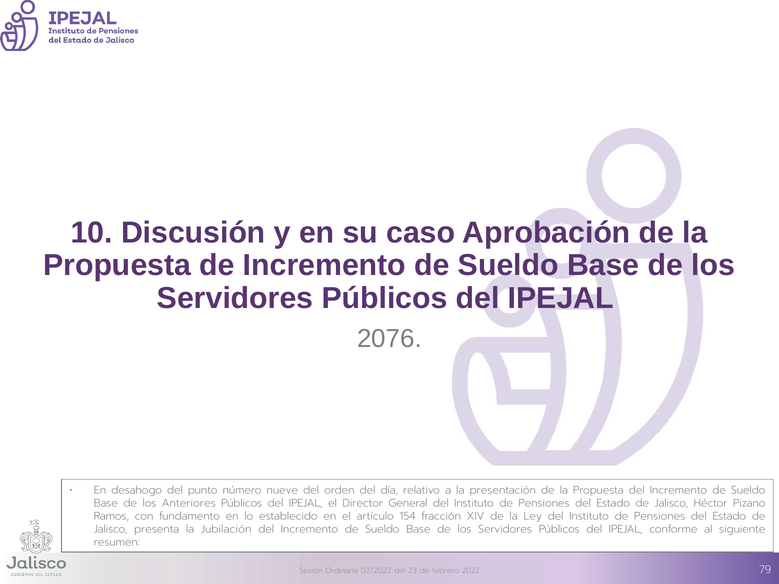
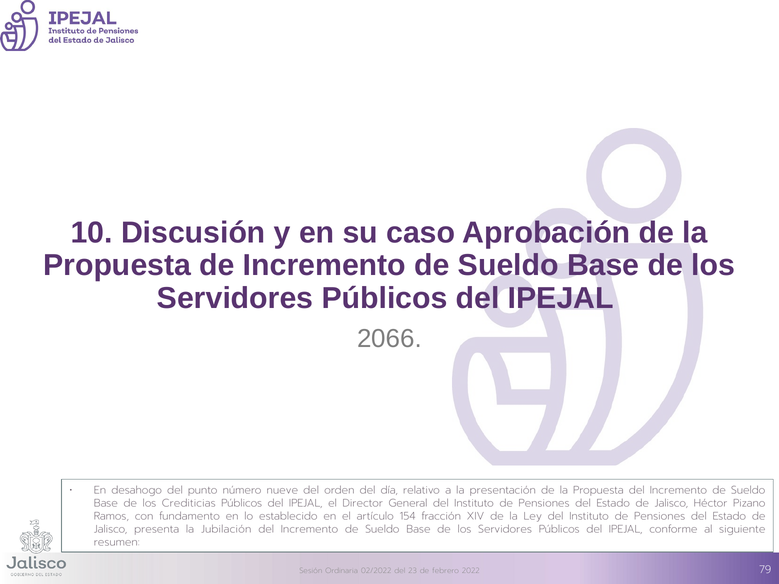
2076: 2076 -> 2066 (389, 339)
Anteriores: Anteriores -> Crediticias (189, 504)
